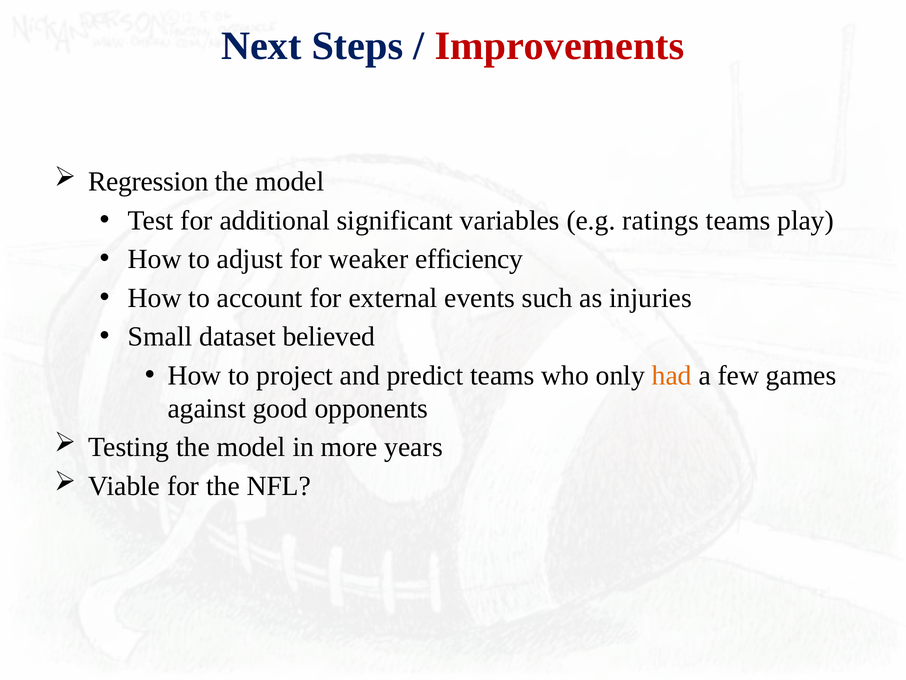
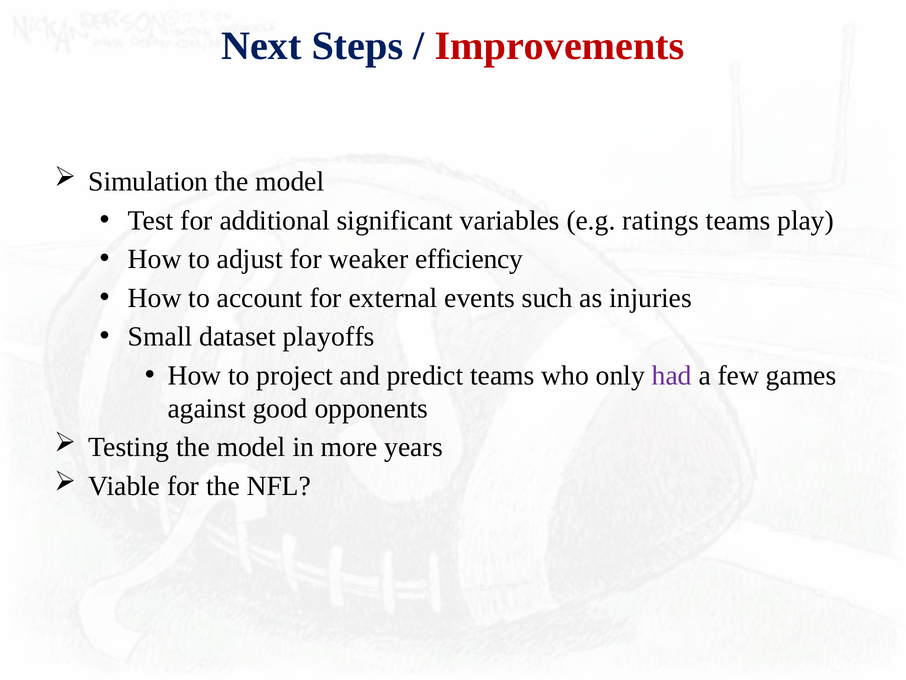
Regression: Regression -> Simulation (148, 182)
believed: believed -> playoffs (329, 336)
had colour: orange -> purple (672, 375)
